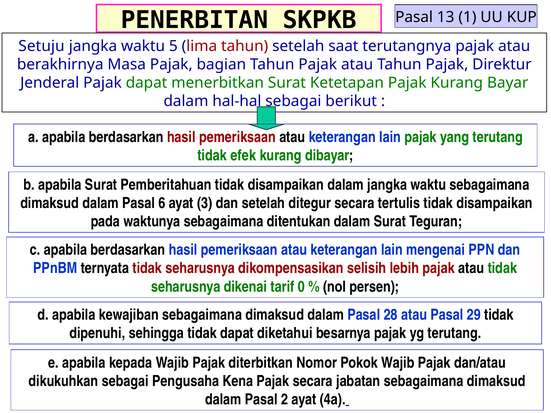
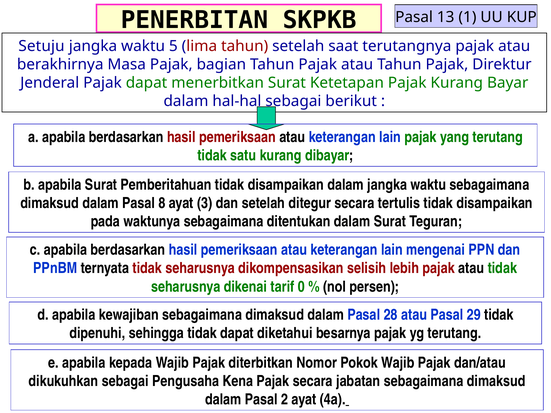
efek: efek -> satu (243, 156)
6: 6 -> 8 (162, 203)
